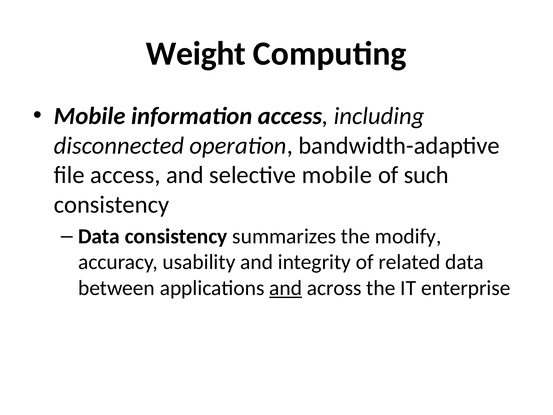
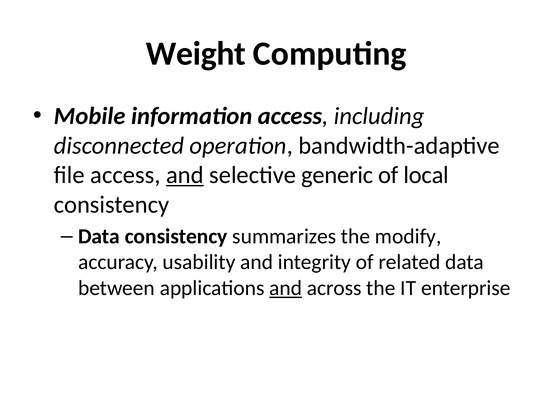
and underline: none -> present (185, 175)
selective mobile: mobile -> generic (337, 175)
such: such -> local (426, 175)
